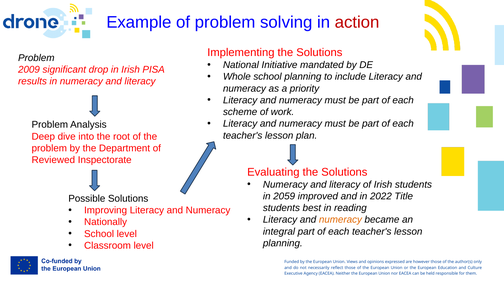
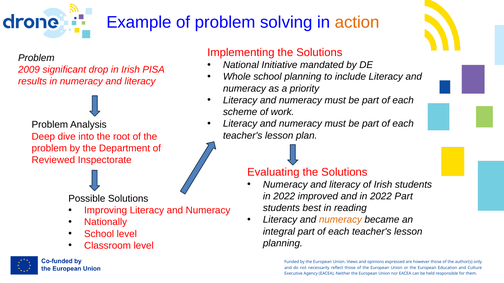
action colour: red -> orange (357, 22)
2059: 2059 -> 2022 (284, 197)
2022 Title: Title -> Part (404, 197)
